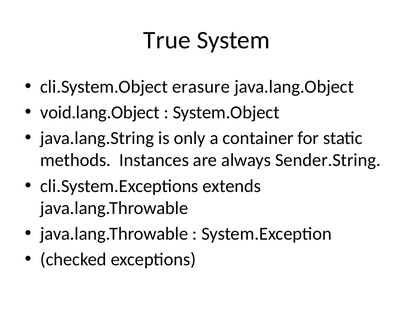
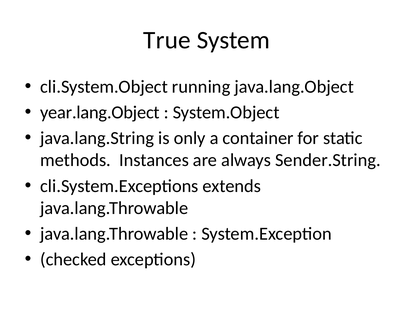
erasure: erasure -> running (201, 87)
void.lang.Object: void.lang.Object -> year.lang.Object (100, 112)
